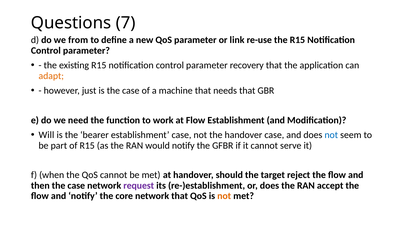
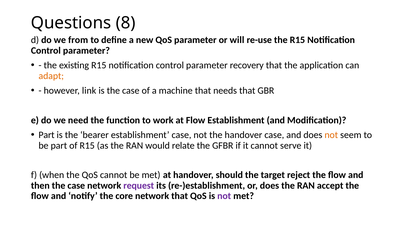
7: 7 -> 8 (126, 23)
link: link -> will (237, 40)
just: just -> link (89, 90)
Will: Will -> Part (47, 135)
not colour: blue -> orange (331, 135)
would notify: notify -> relate (183, 145)
not colour: orange -> purple (224, 196)
